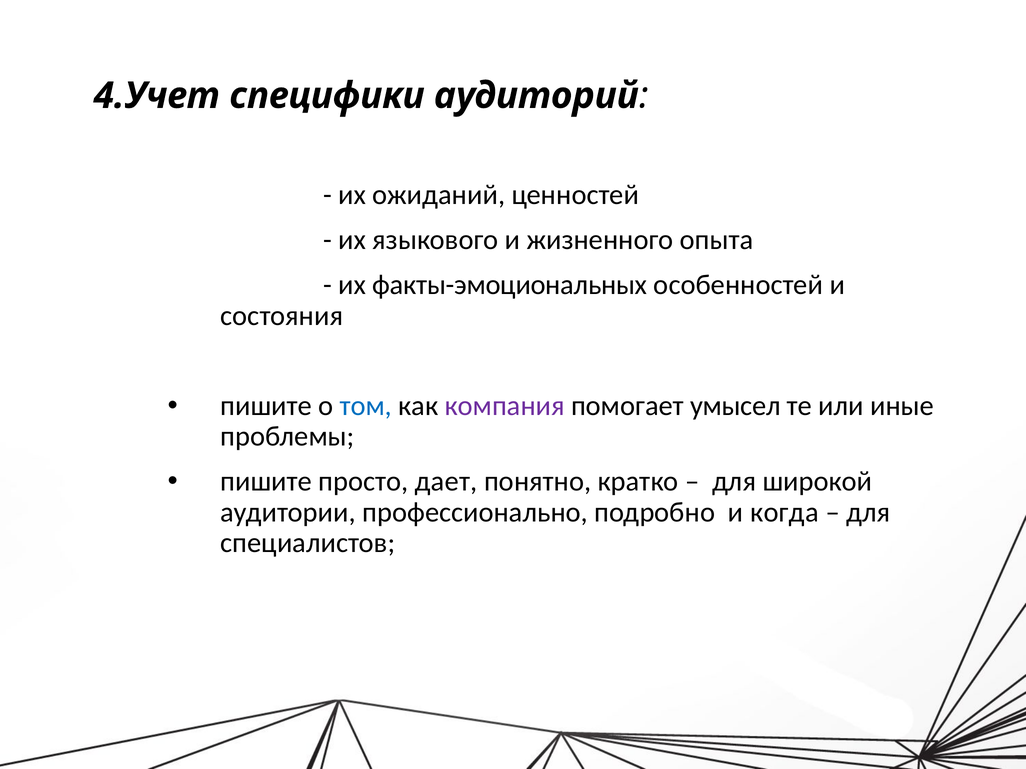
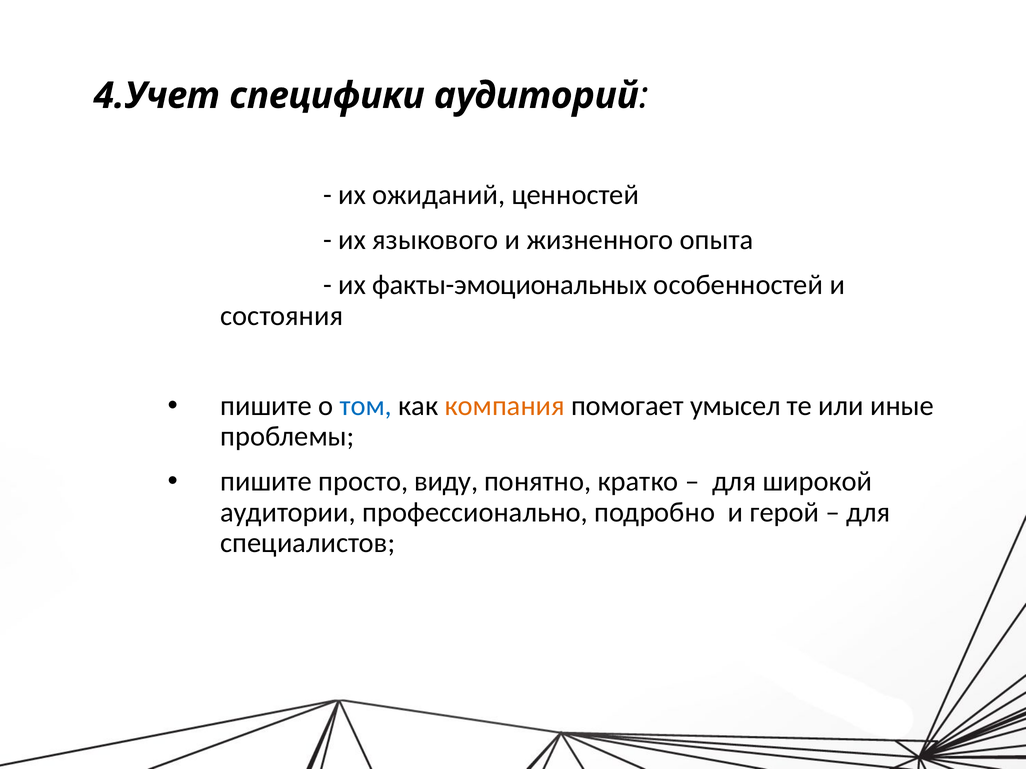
компания colour: purple -> orange (505, 406)
дает: дает -> виду (446, 482)
когда: когда -> герой (785, 513)
